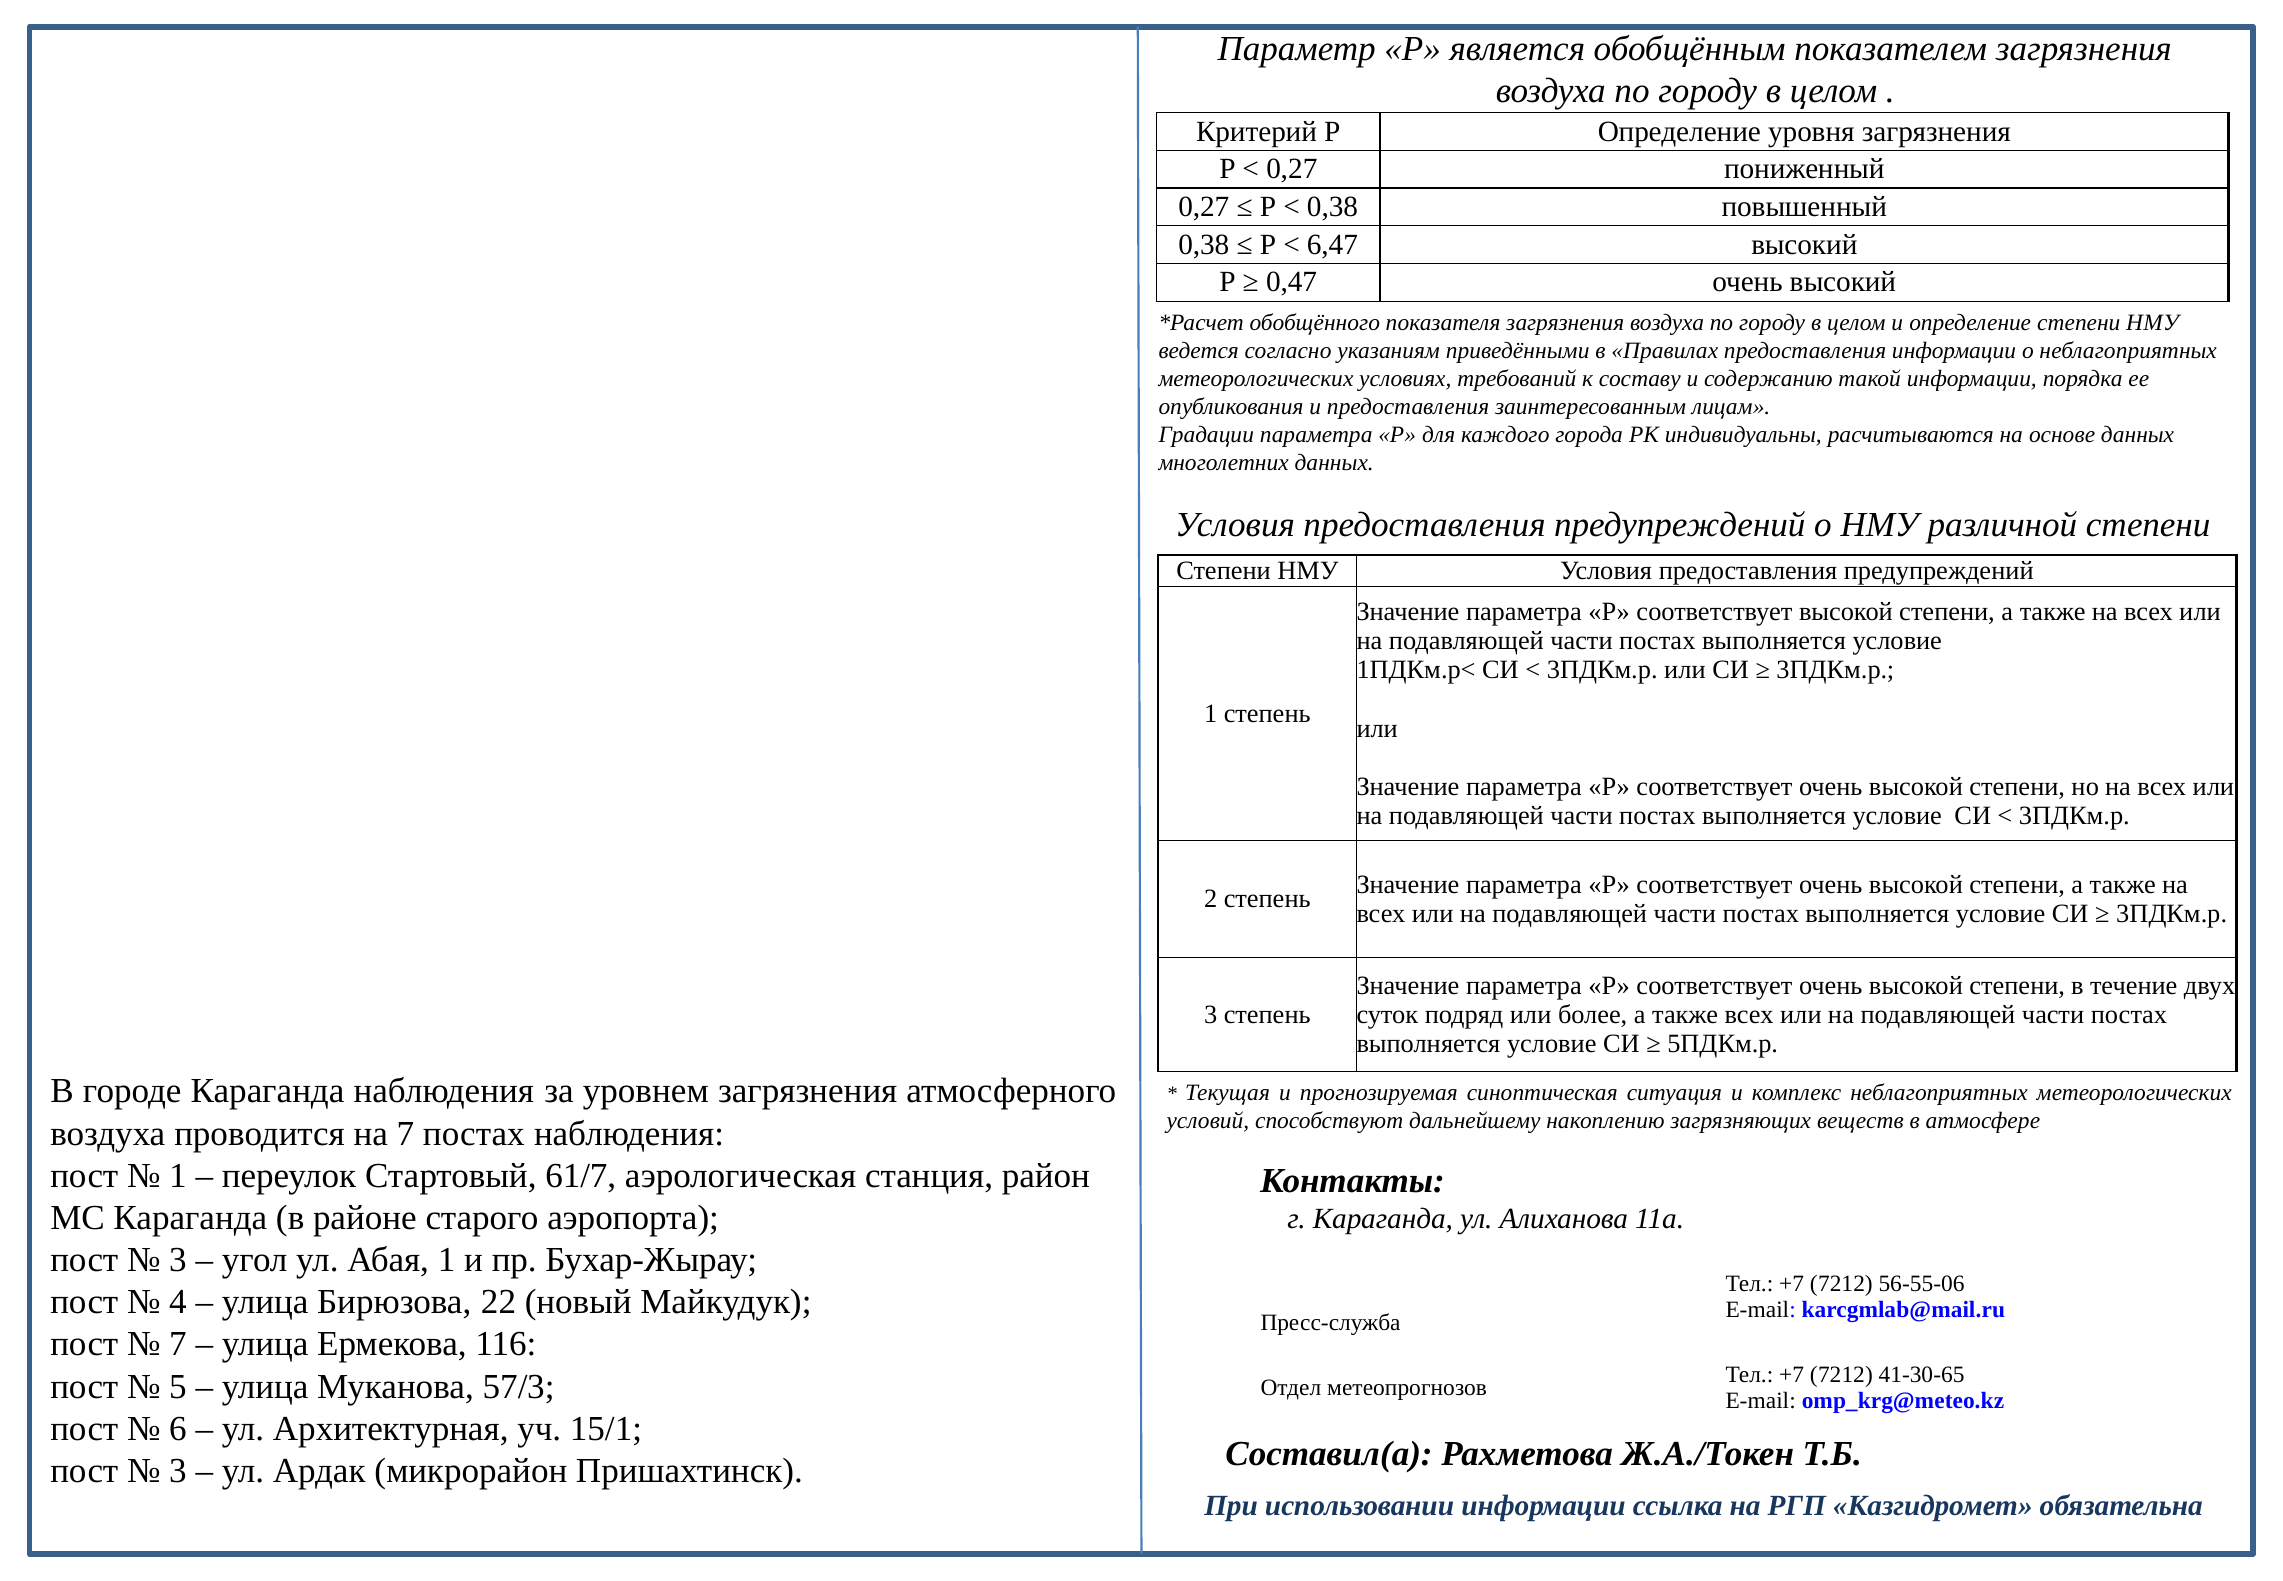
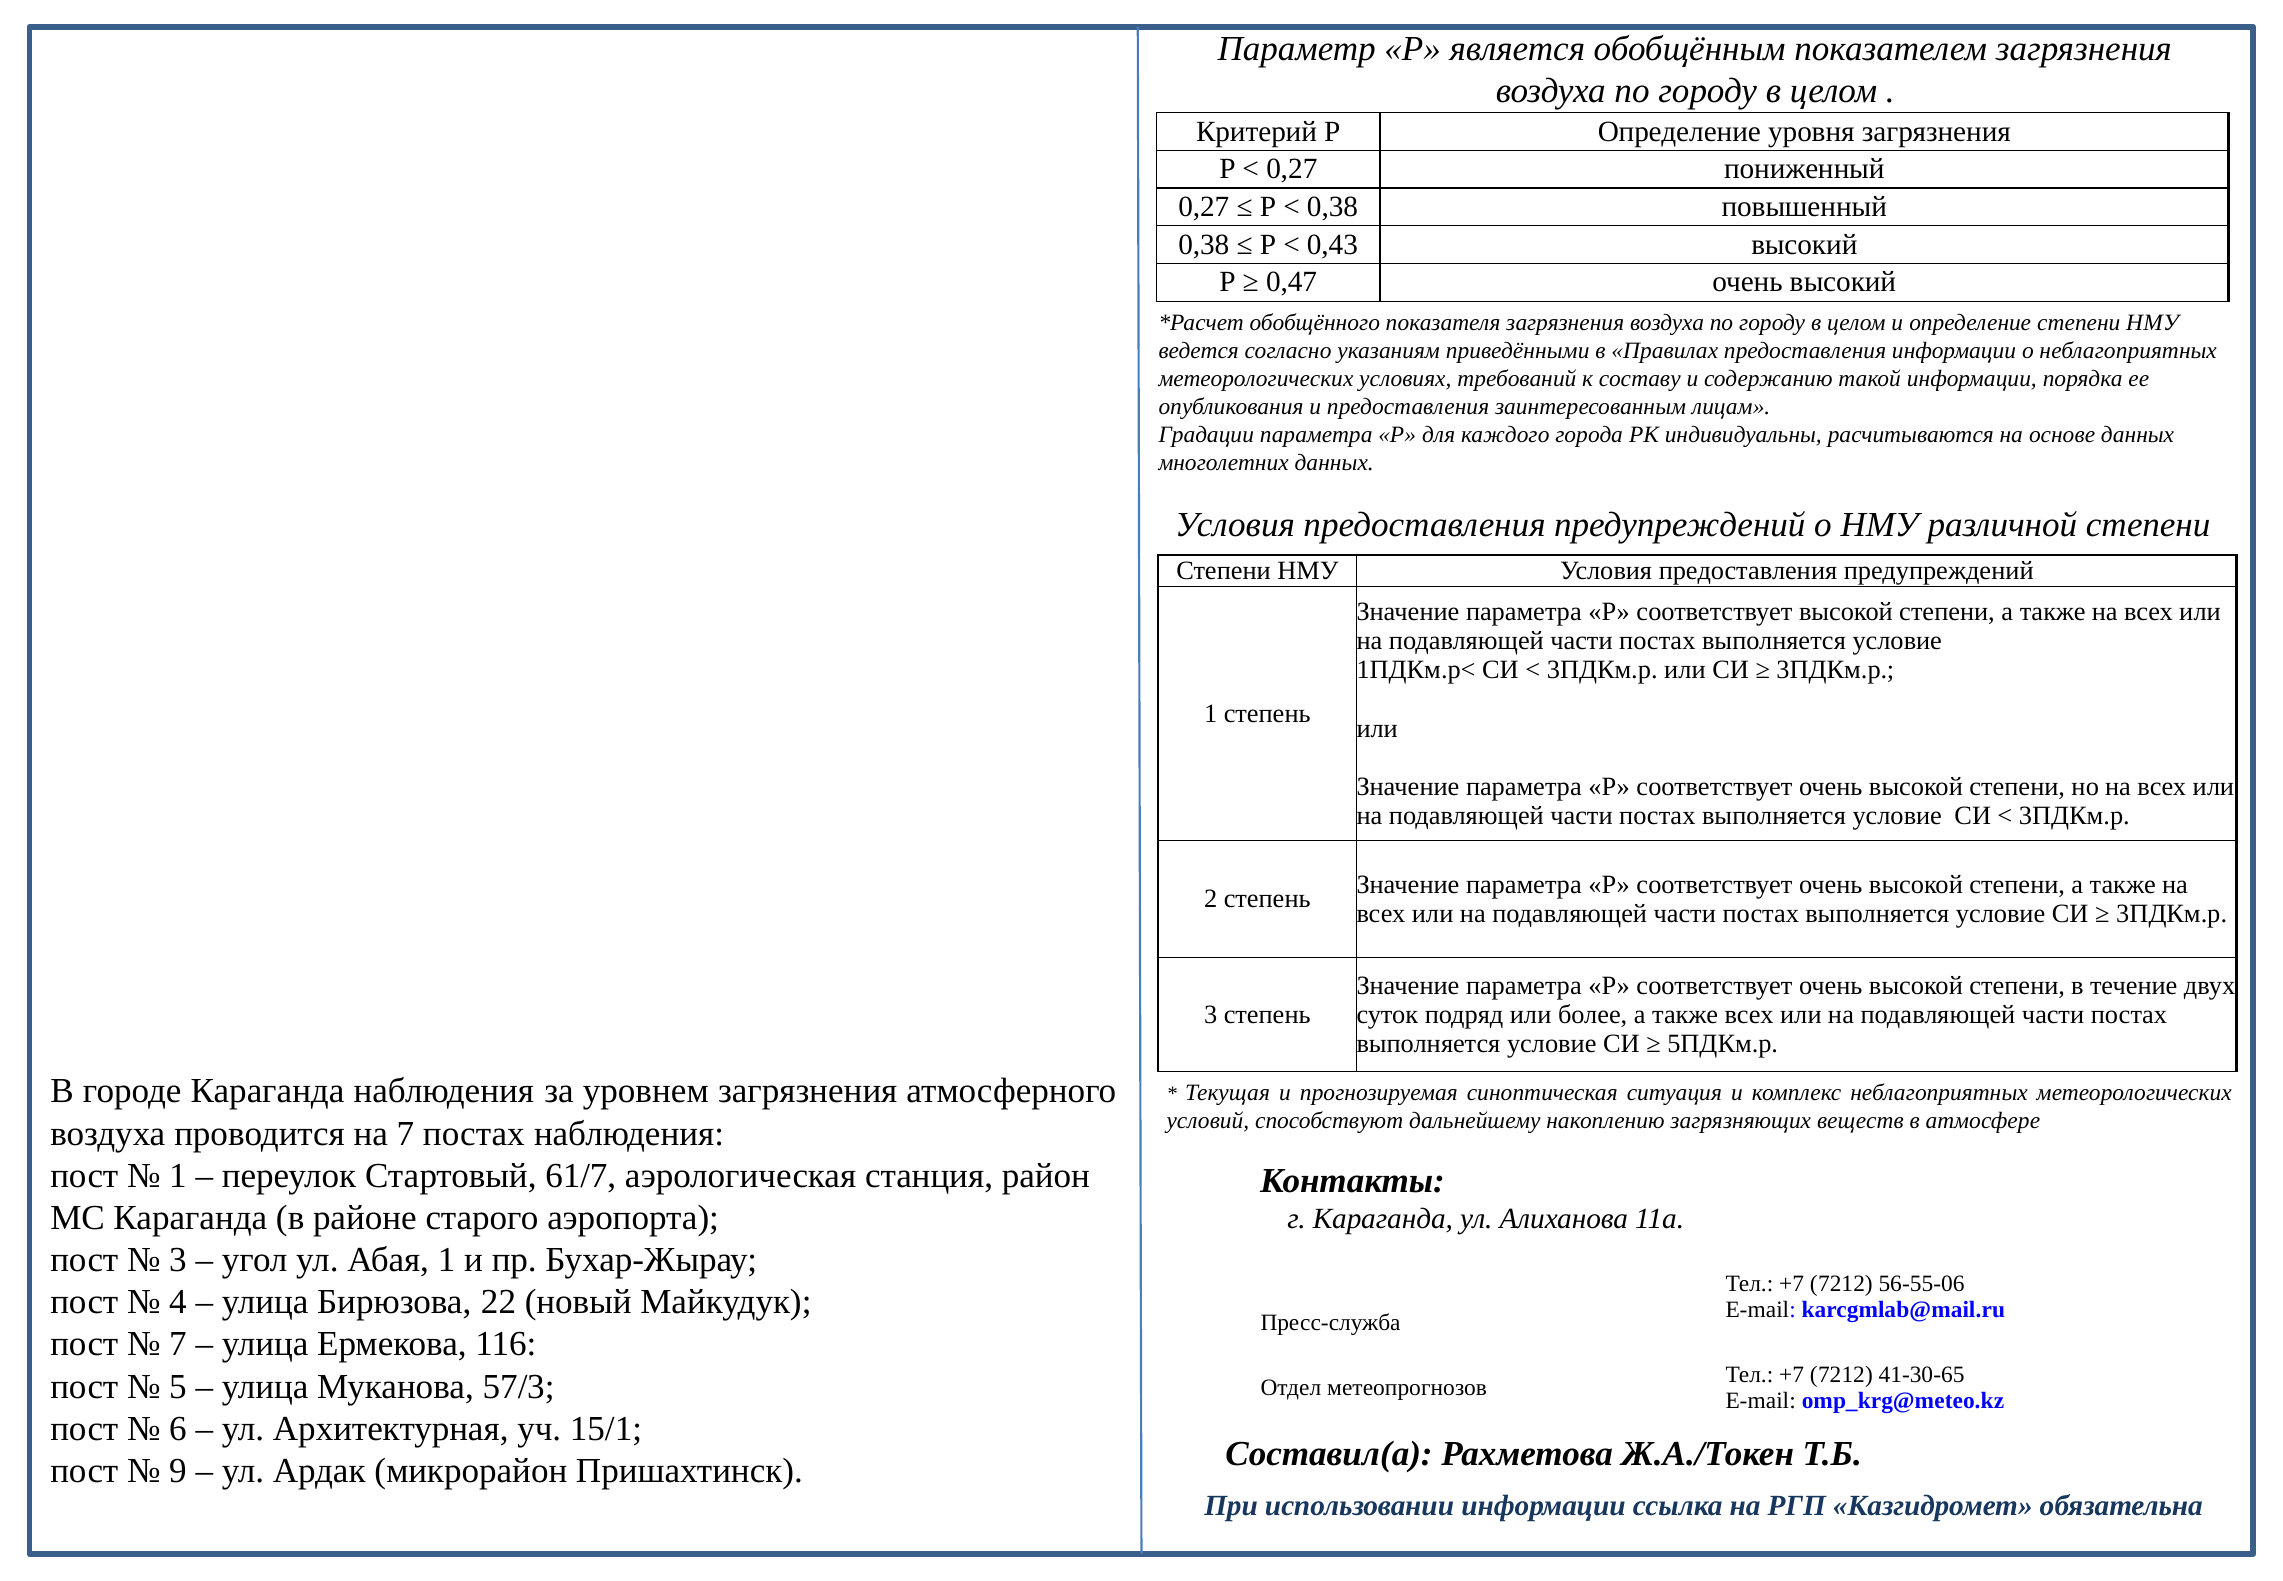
6,47: 6,47 -> 0,43 (1332, 244)
3: 3 -> 9 (178, 1470)
